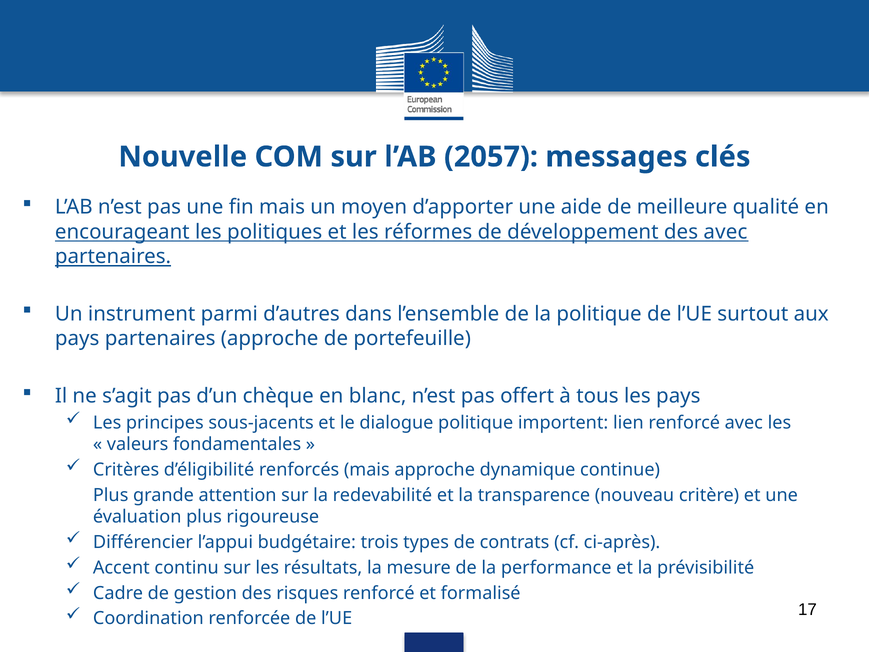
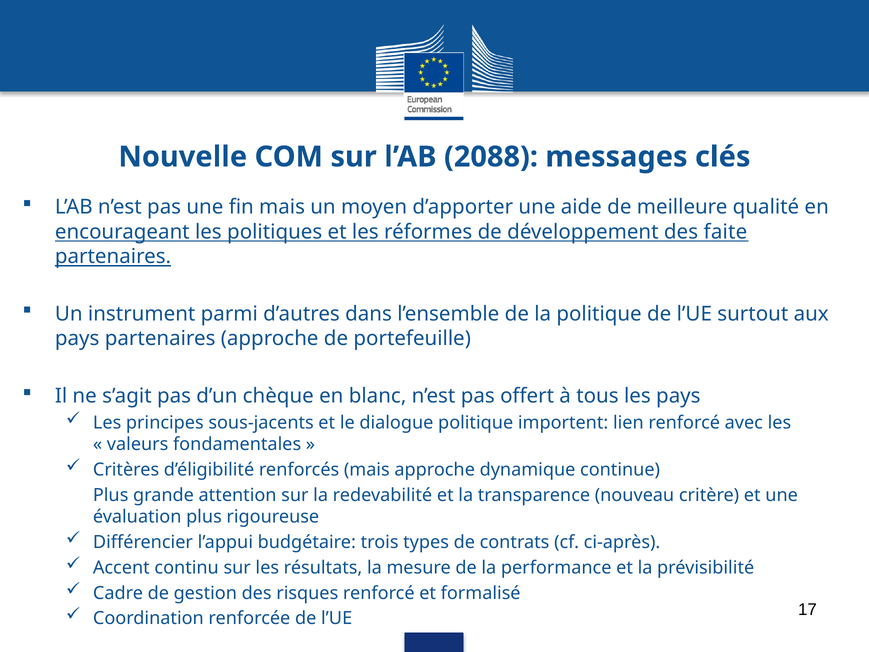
2057: 2057 -> 2088 (491, 157)
des avec: avec -> faite (725, 232)
